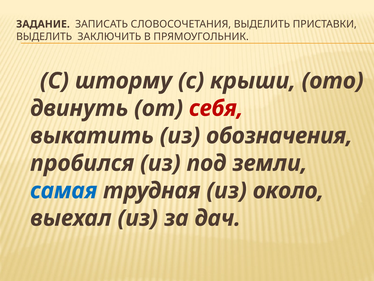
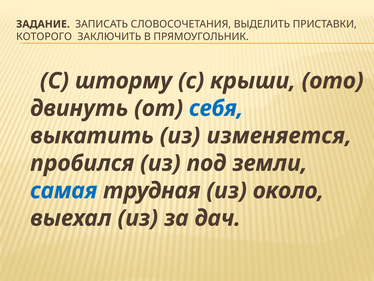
ВЫДЕЛИТЬ: ВЫДЕЛИТЬ -> КОТОРОГО (44, 37)
себя colour: red -> blue (216, 108)
обозначения: обозначения -> изменяется (279, 136)
